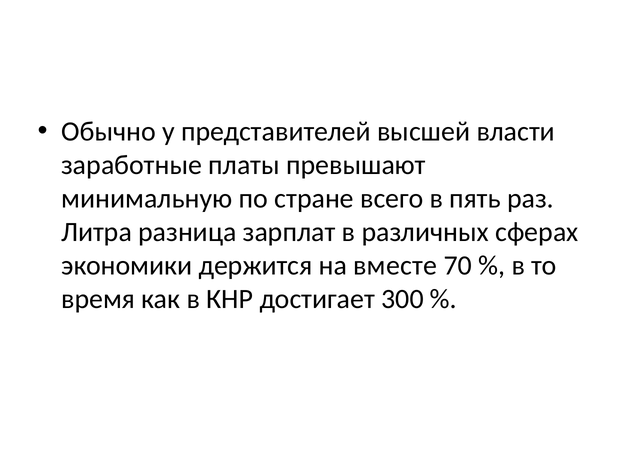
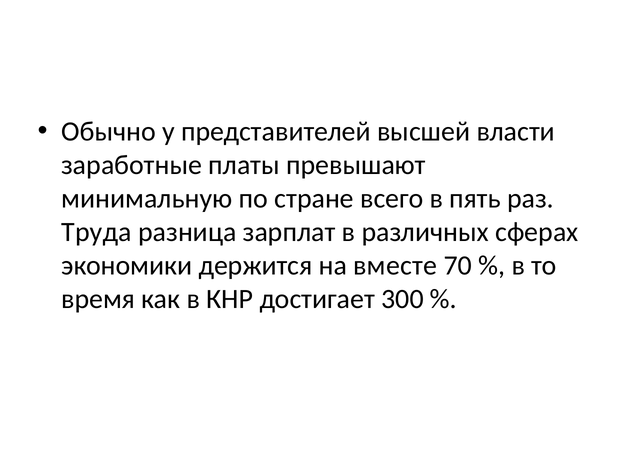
Литра: Литра -> Труда (96, 232)
